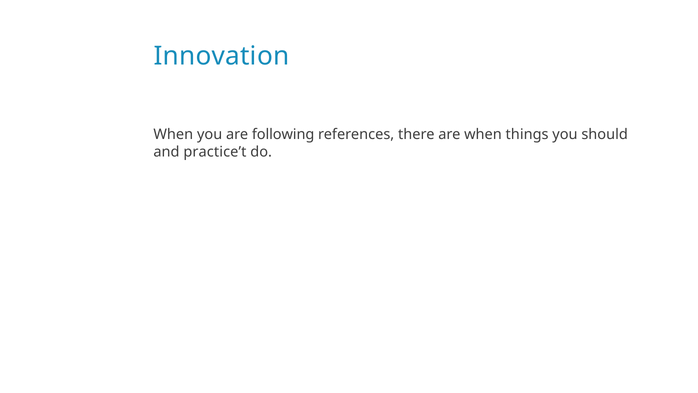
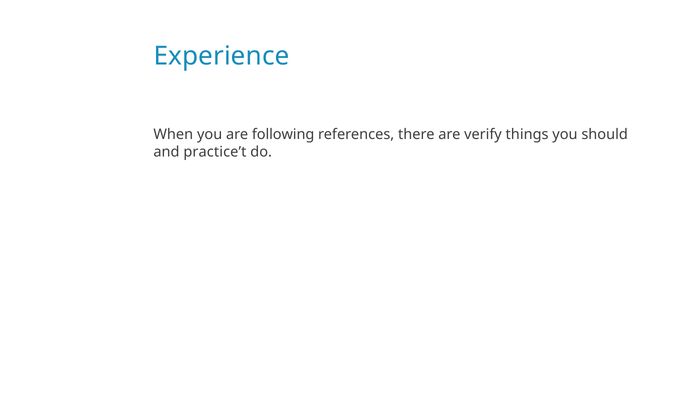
Innovation: Innovation -> Experience (222, 56)
are when: when -> verify (483, 135)
